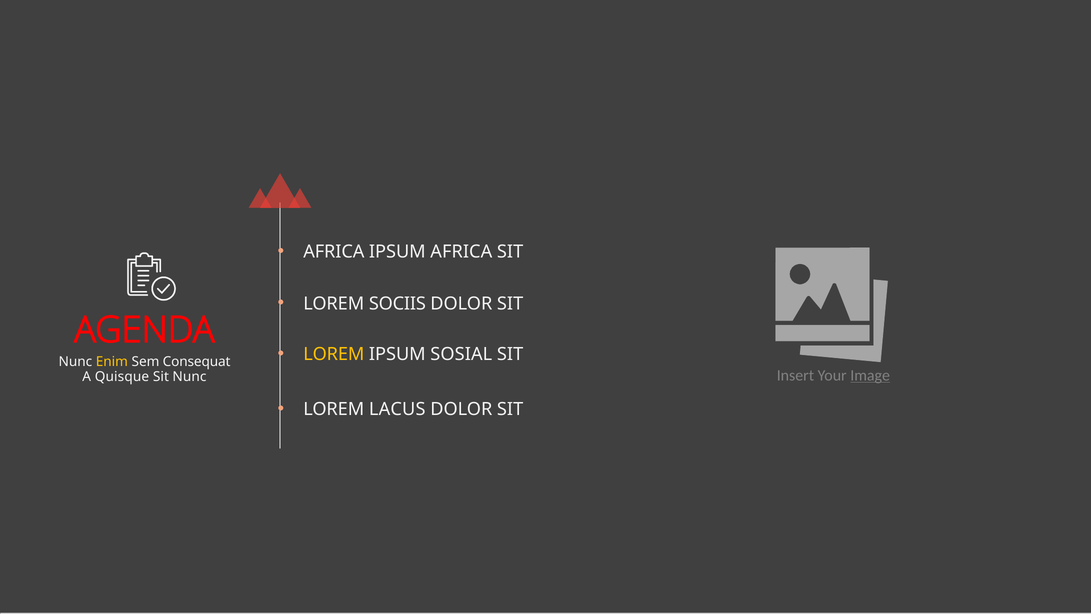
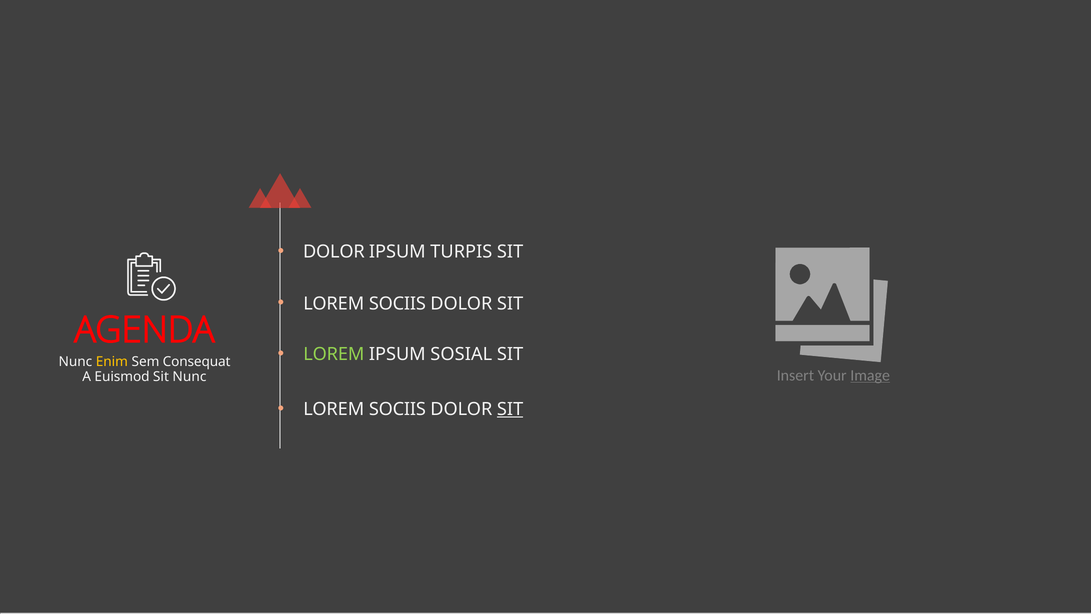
AFRICA: AFRICA -> DOLOR (334, 252)
IPSUM AFRICA: AFRICA -> TURPIS (461, 252)
LOREM colour: yellow -> light green (334, 354)
Quisque: Quisque -> Euismod (122, 376)
LACUS: LACUS -> SOCIIS (397, 409)
SIT underline: none -> present (510, 409)
